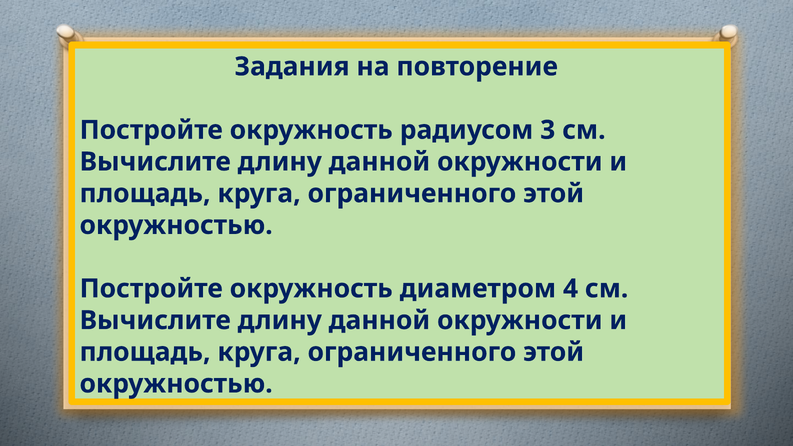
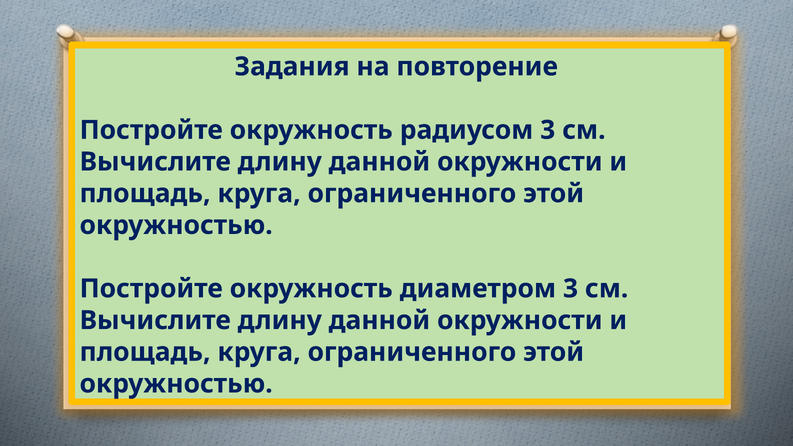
диаметром 4: 4 -> 3 (571, 289)
